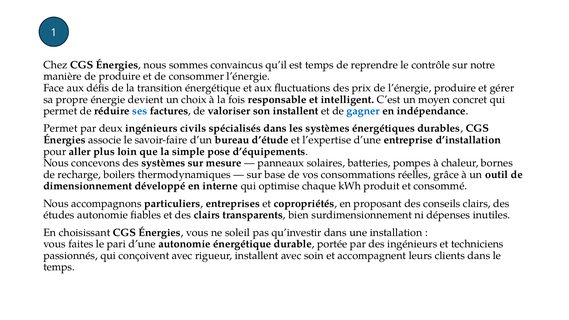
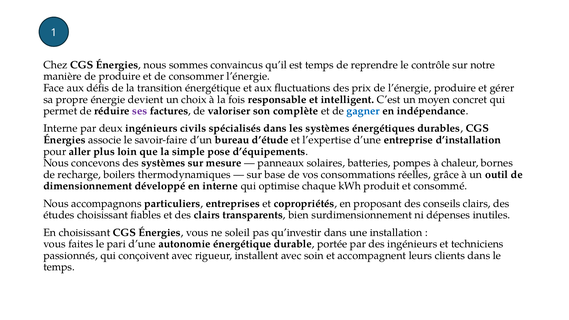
ses colour: blue -> purple (140, 111)
son installent: installent -> complète (296, 111)
Permet: Permet -> Interne (61, 128)
études autonomie: autonomie -> choisissant (103, 215)
